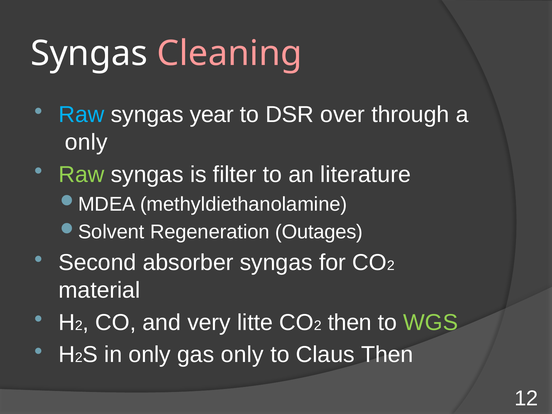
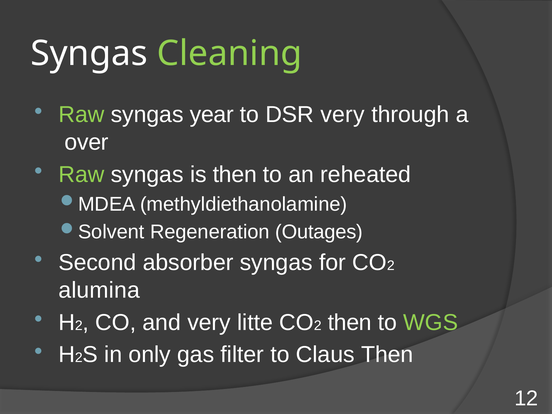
Cleaning colour: pink -> light green (230, 54)
Raw colour: light blue -> light green (81, 115)
DSR over: over -> very (342, 115)
only: only -> over (87, 142)
is filter: filter -> then (235, 175)
literature: literature -> reheated (366, 175)
material: material -> alumina (99, 290)
gas only: only -> filter (242, 355)
